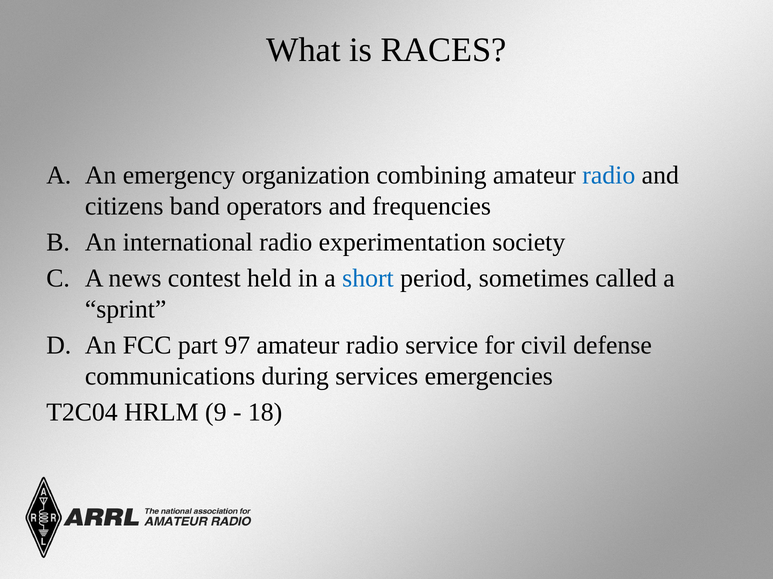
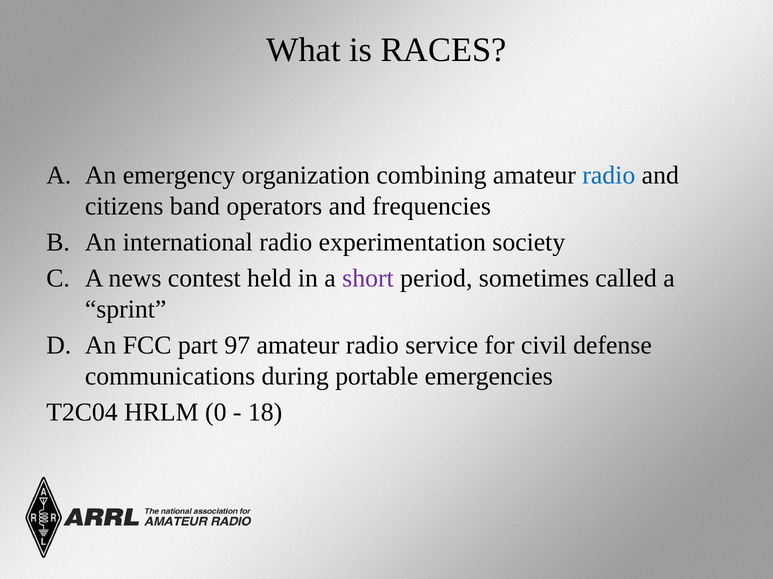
short colour: blue -> purple (368, 279)
services: services -> portable (377, 377)
9: 9 -> 0 (216, 413)
